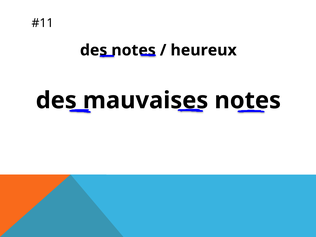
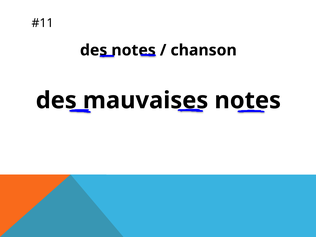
heureux: heureux -> chanson (204, 50)
